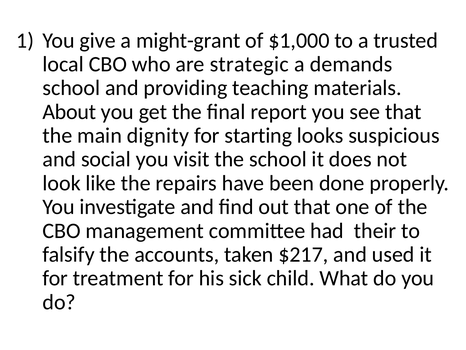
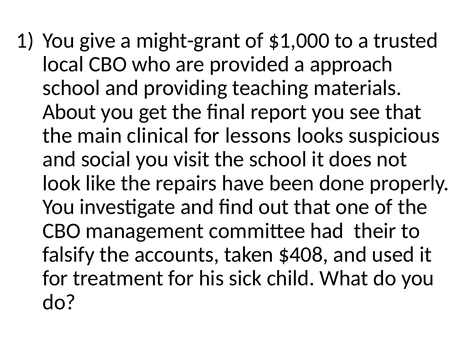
strategic: strategic -> provided (249, 64)
demands: demands -> approach (351, 64)
dignity: dignity -> clinical (158, 135)
starting: starting -> lessons (258, 135)
$217: $217 -> $408 (303, 254)
